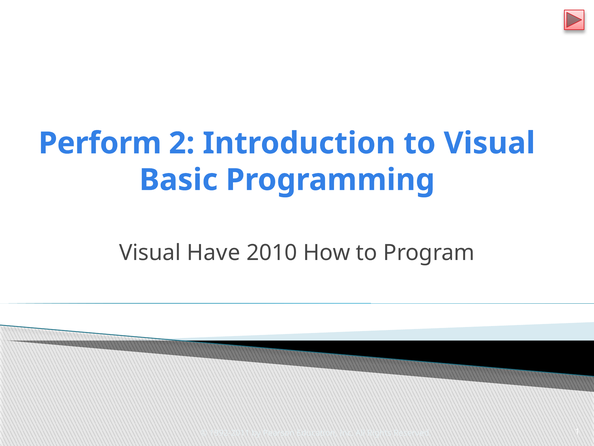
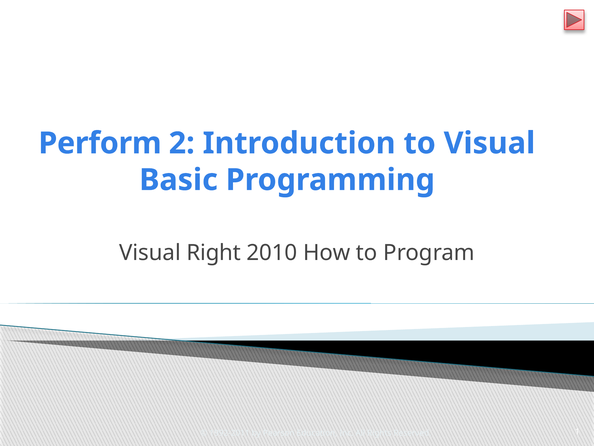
Have: Have -> Right (214, 253)
